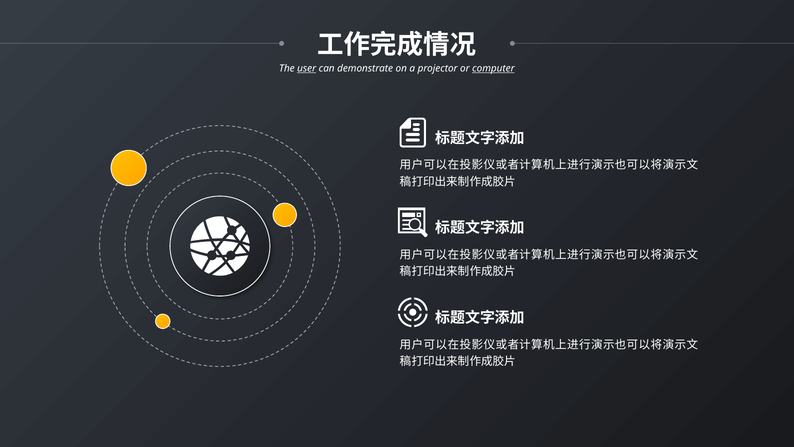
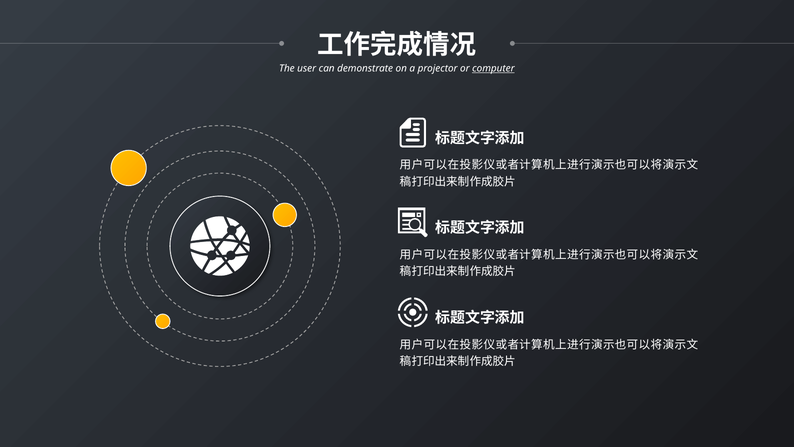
user underline: present -> none (307, 68)
